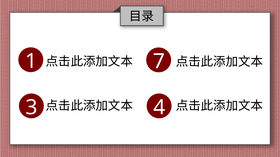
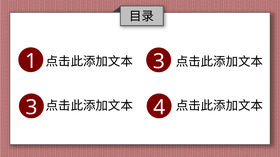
7: 7 -> 3 (159, 62)
